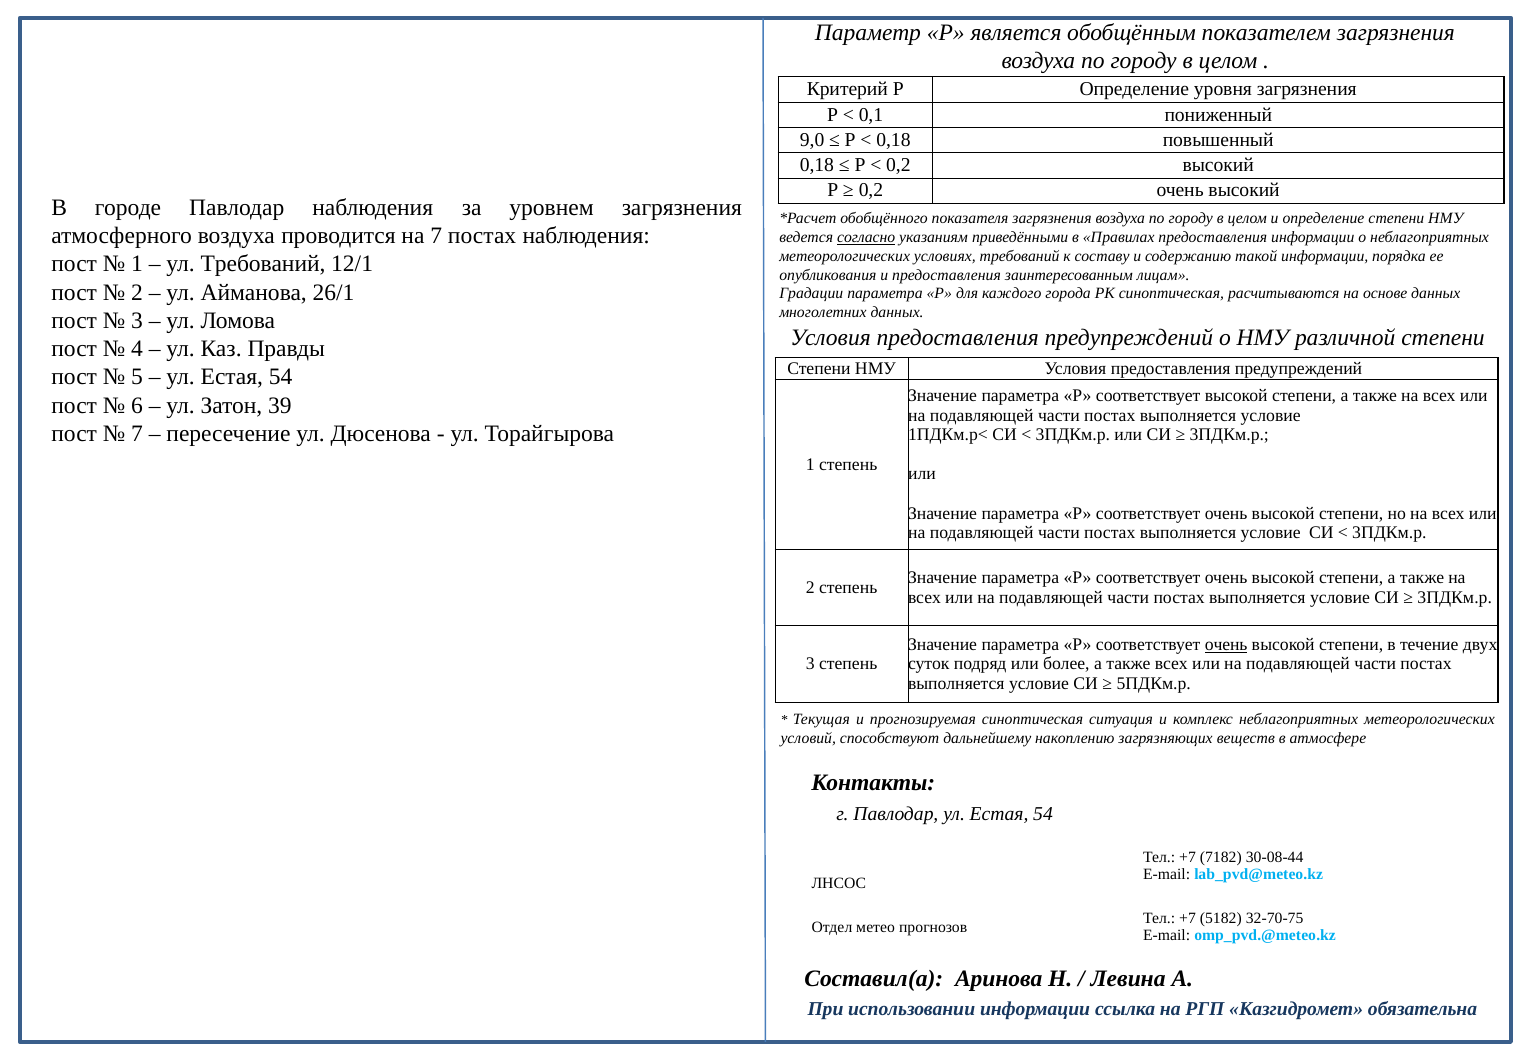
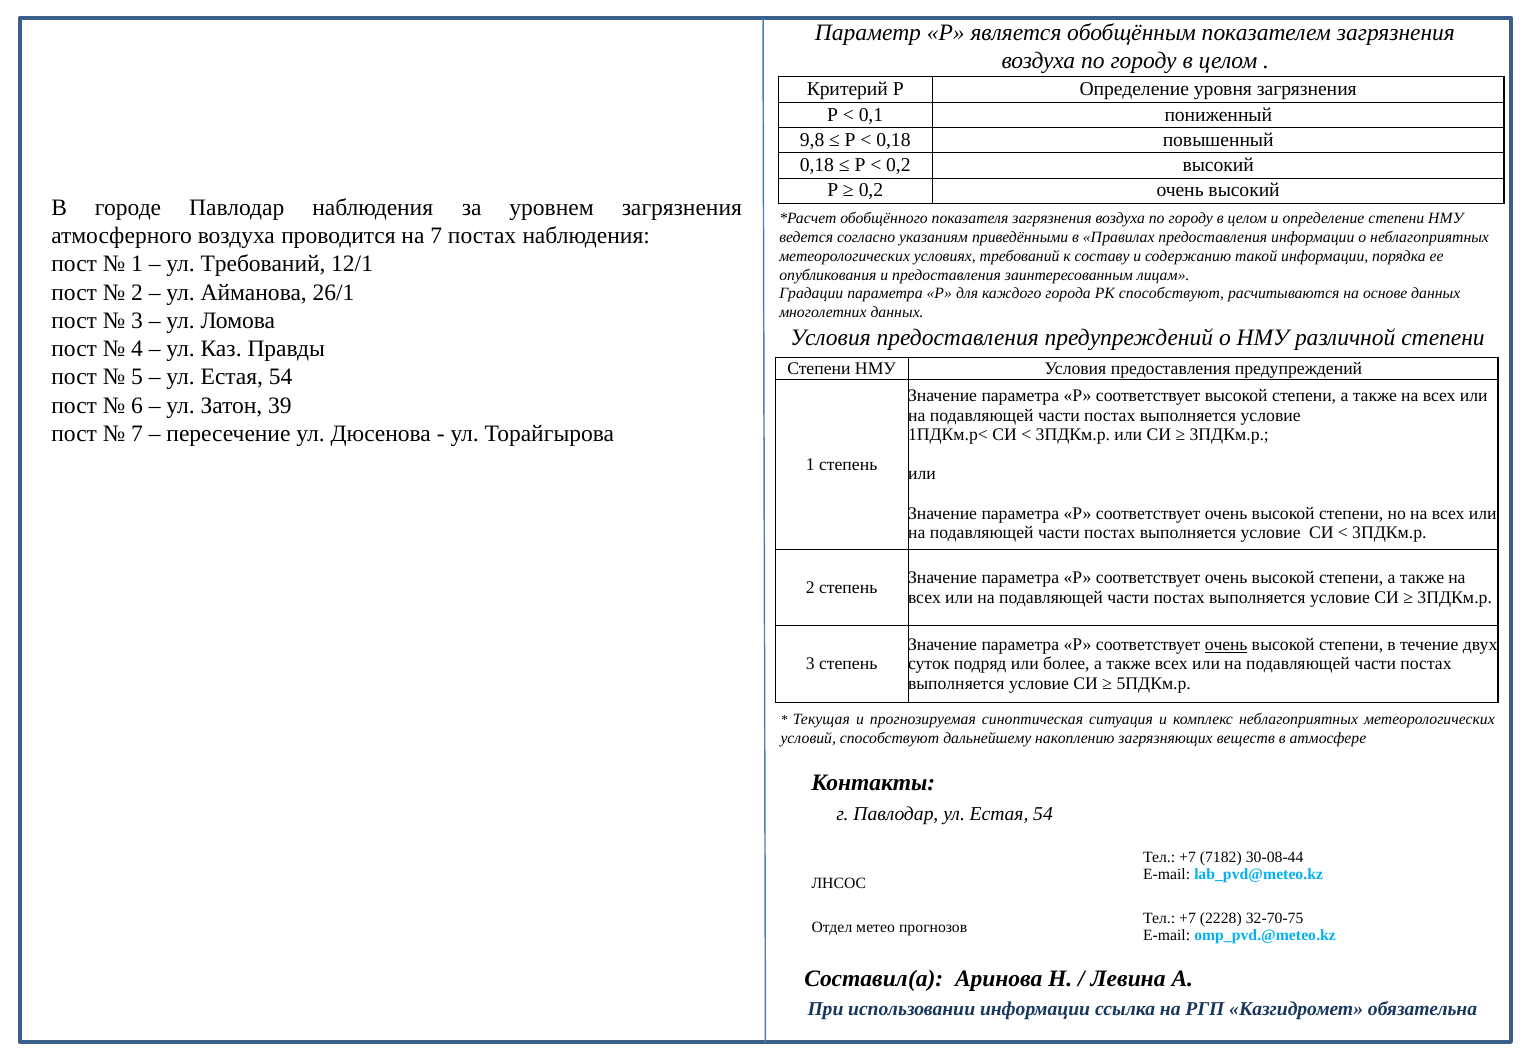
9,0: 9,0 -> 9,8 (812, 140)
согласно underline: present -> none (866, 237)
РК синоптическая: синоптическая -> способствуют (1171, 294)
5182: 5182 -> 2228 (1221, 918)
